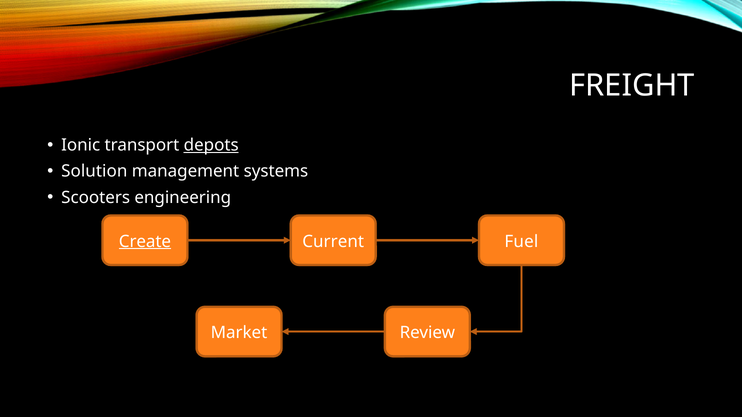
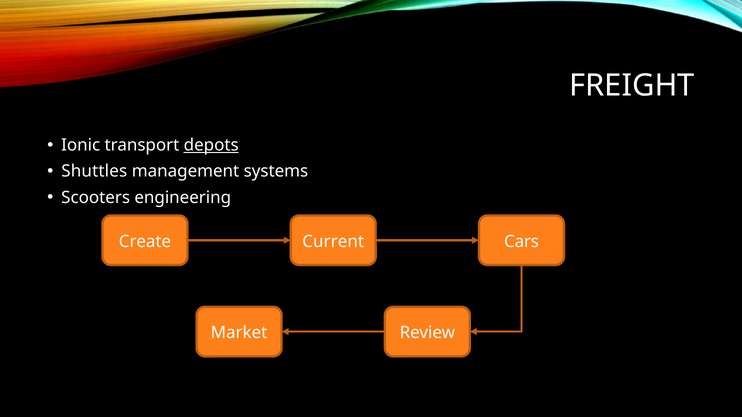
Solution: Solution -> Shuttles (94, 172)
Create underline: present -> none (145, 242)
Fuel: Fuel -> Cars (522, 242)
